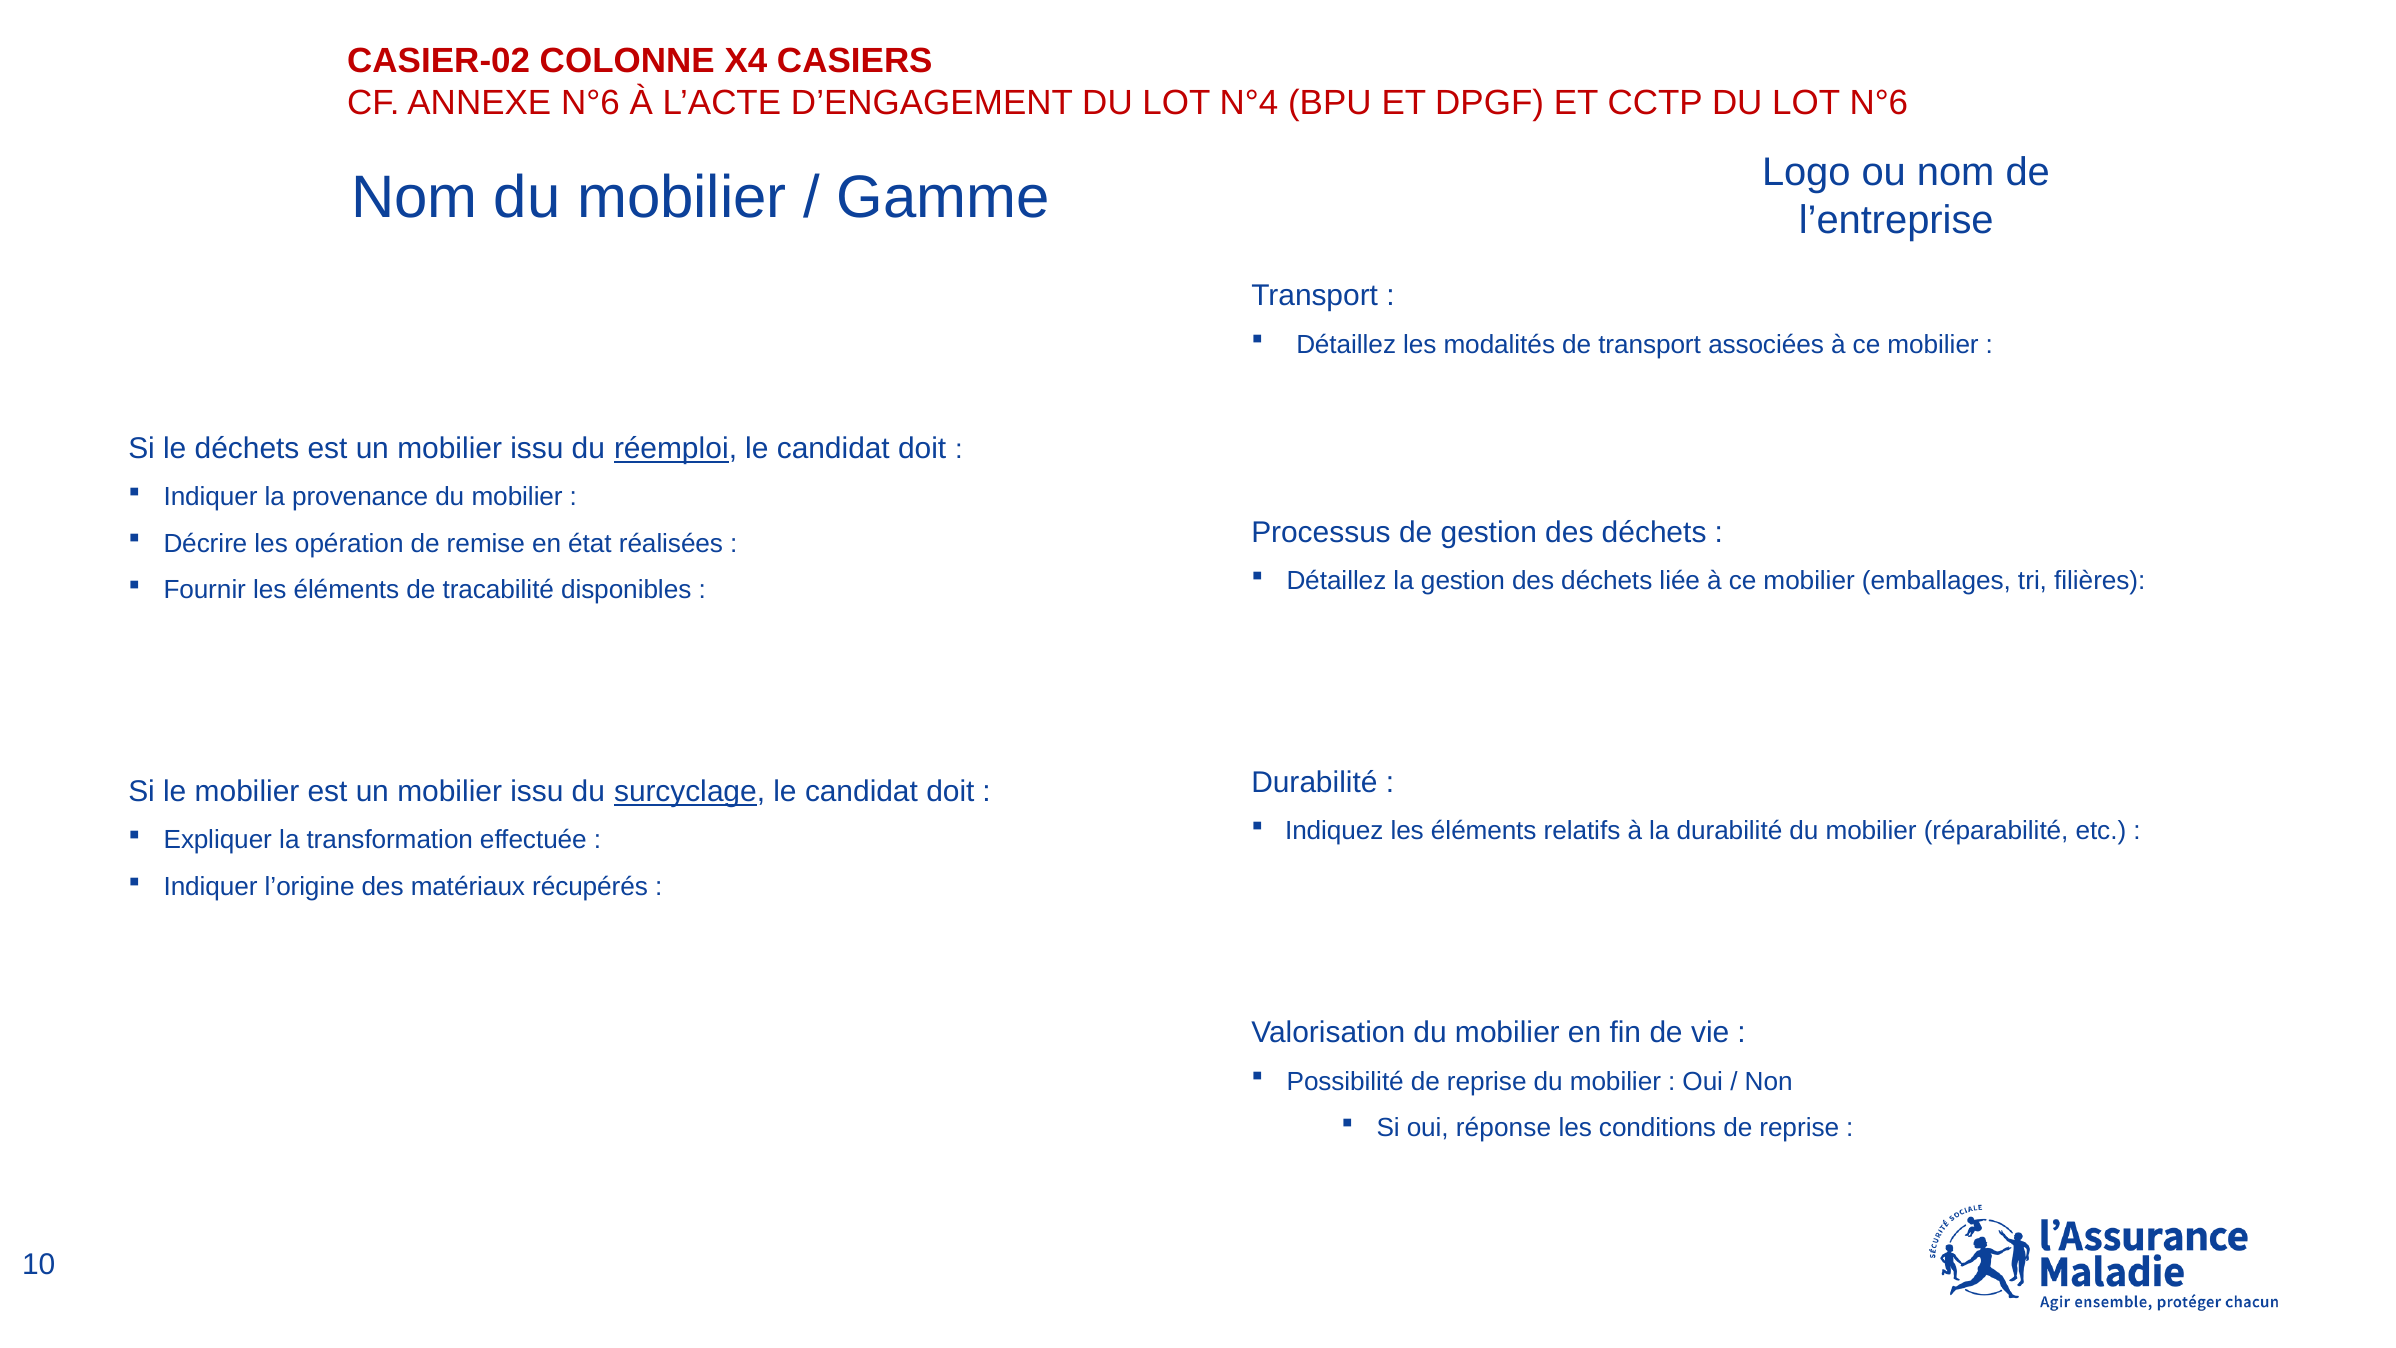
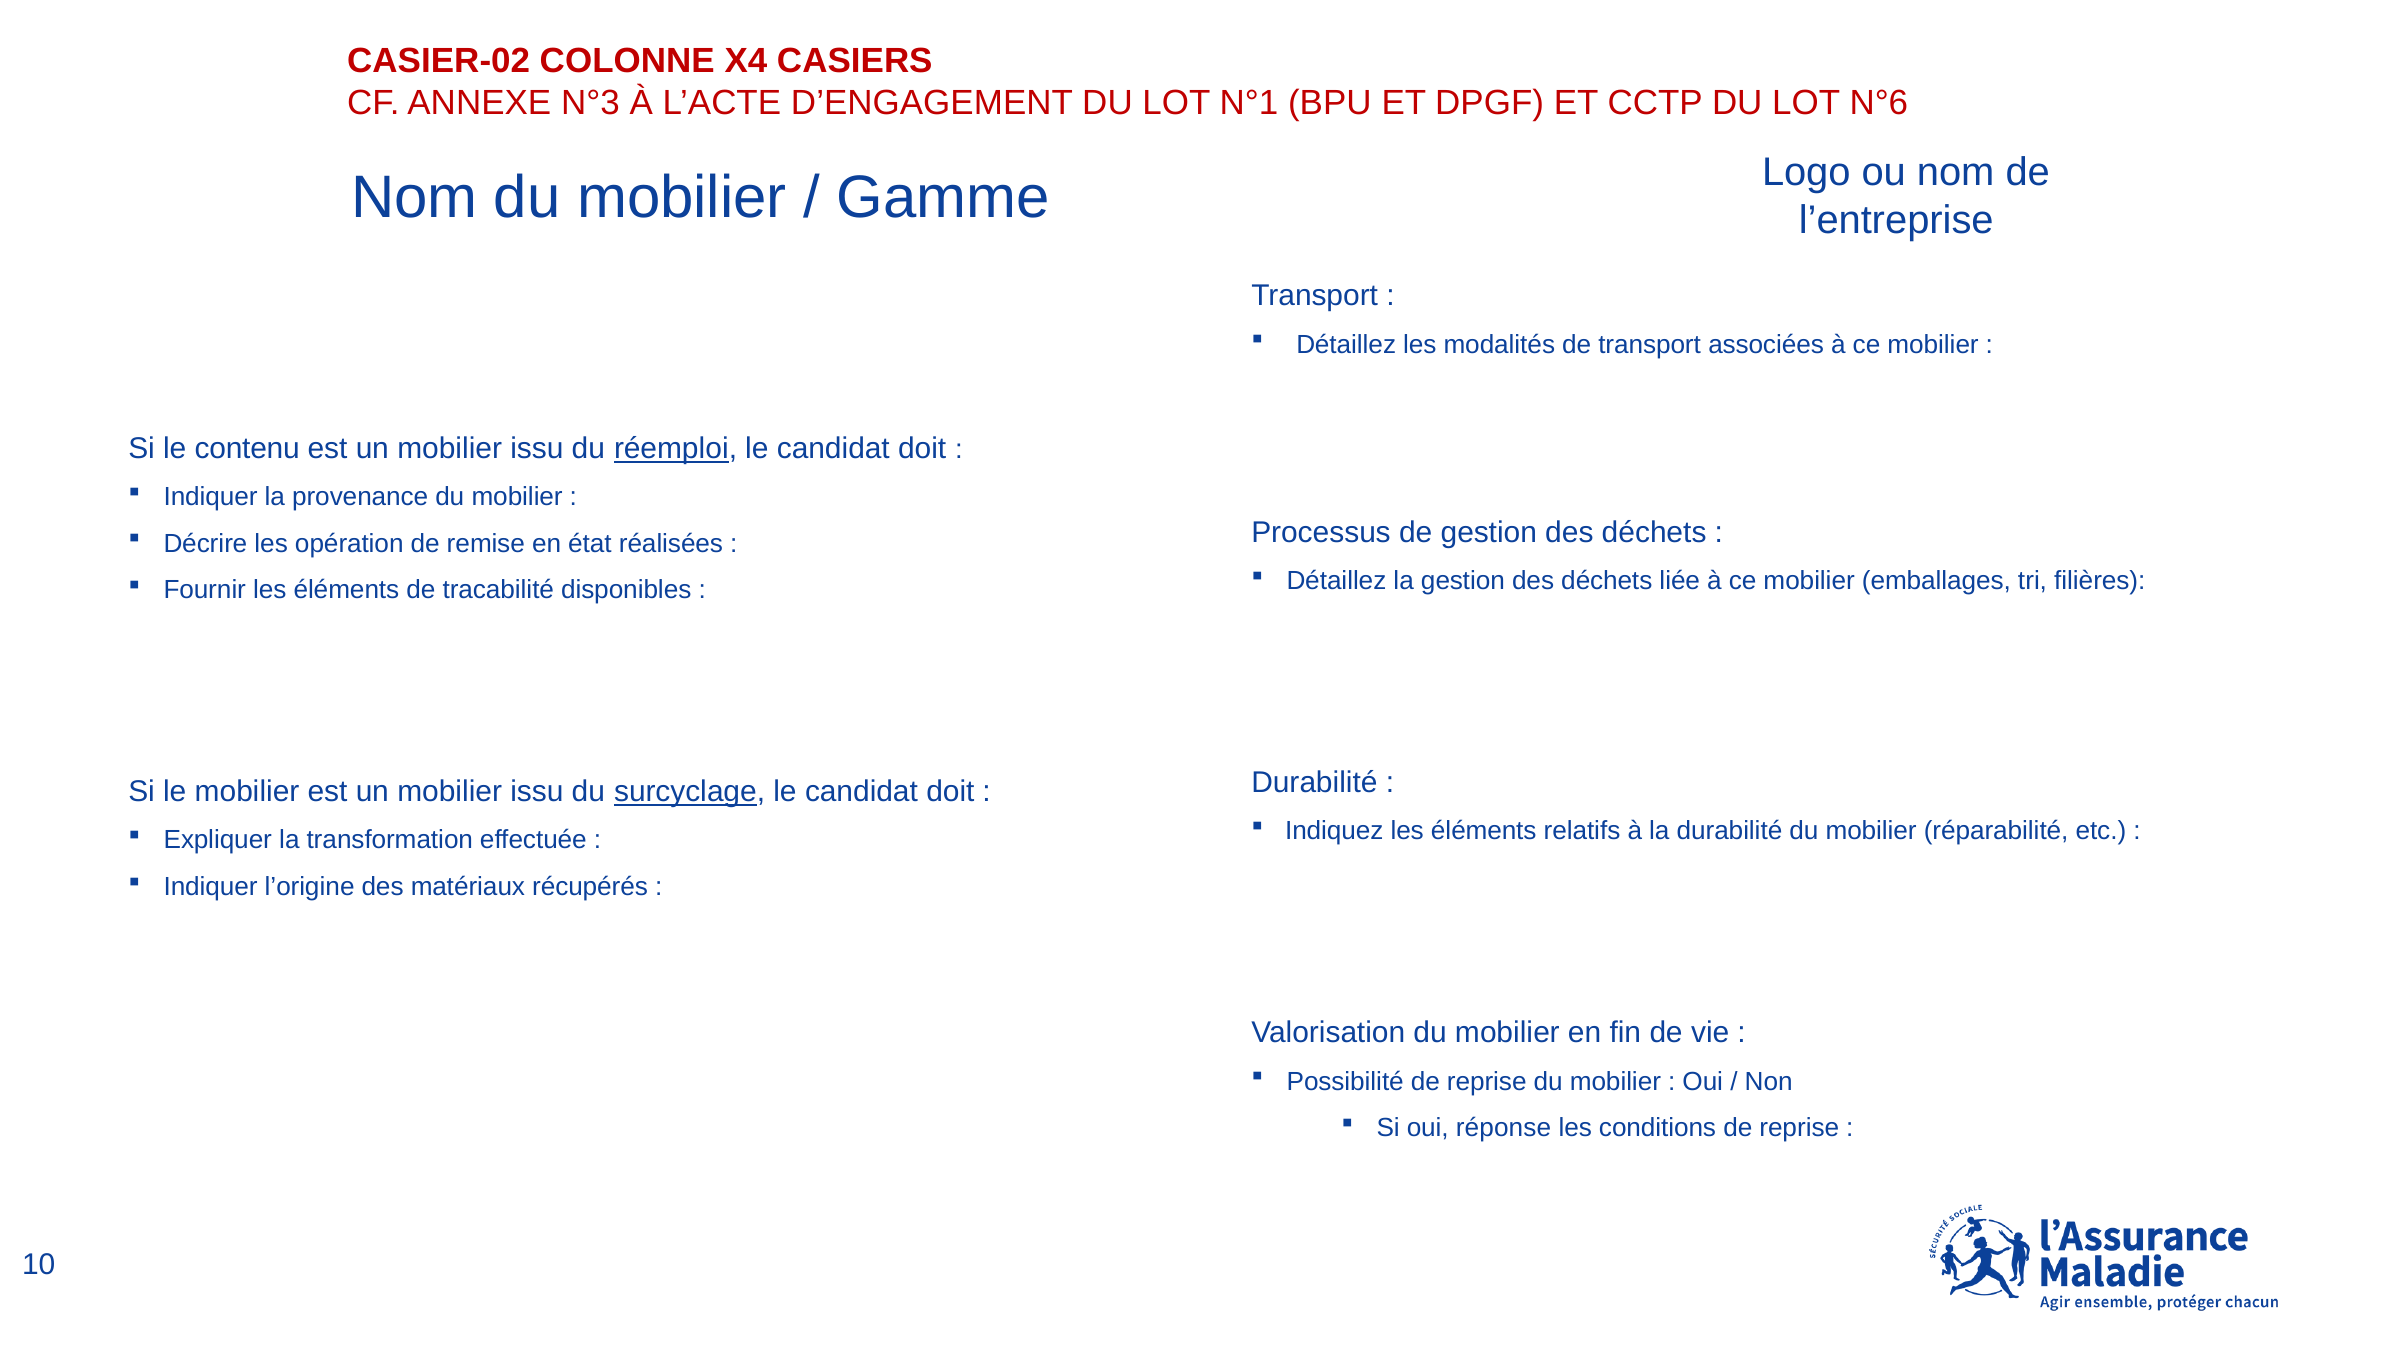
ANNEXE N°6: N°6 -> N°3 (590, 103)
N°4: N°4 -> N°1 (1249, 103)
le déchets: déchets -> contenu (247, 449)
